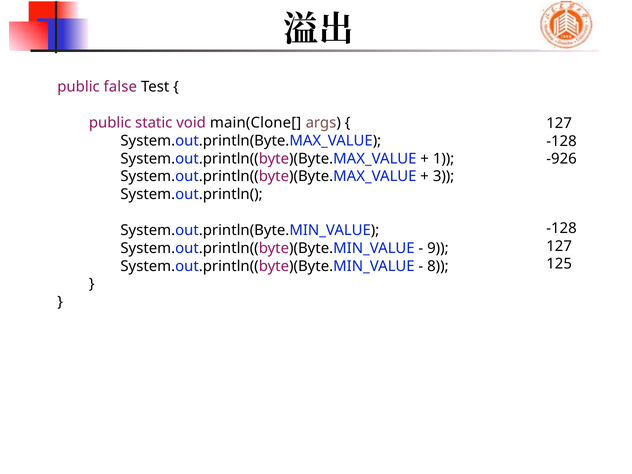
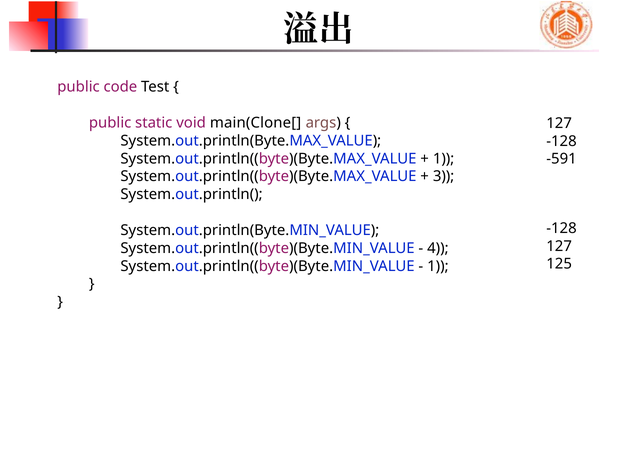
false: false -> code (120, 87)
-926: -926 -> -591 (562, 159)
9: 9 -> 4 (438, 248)
8: 8 -> 1 (438, 266)
